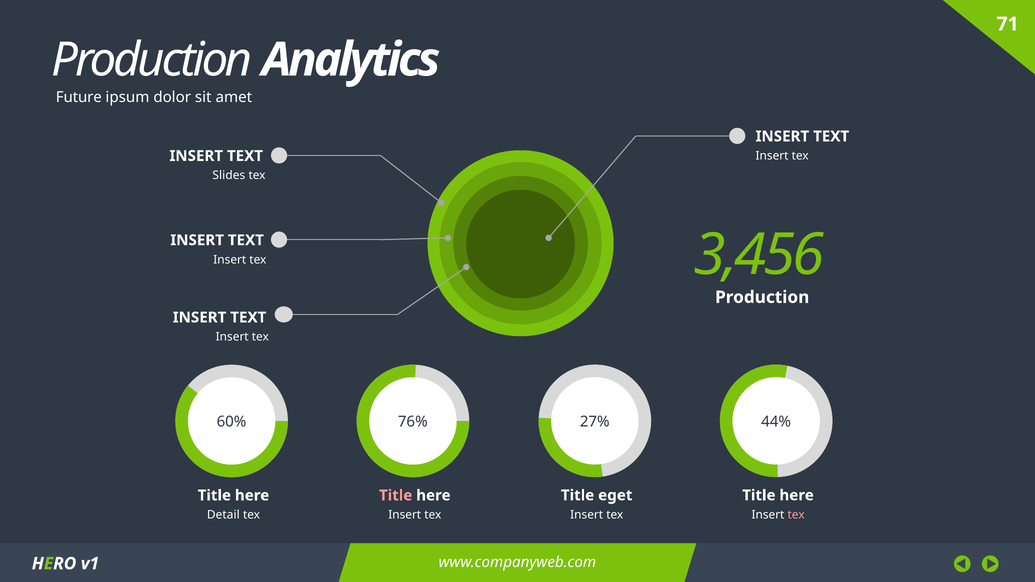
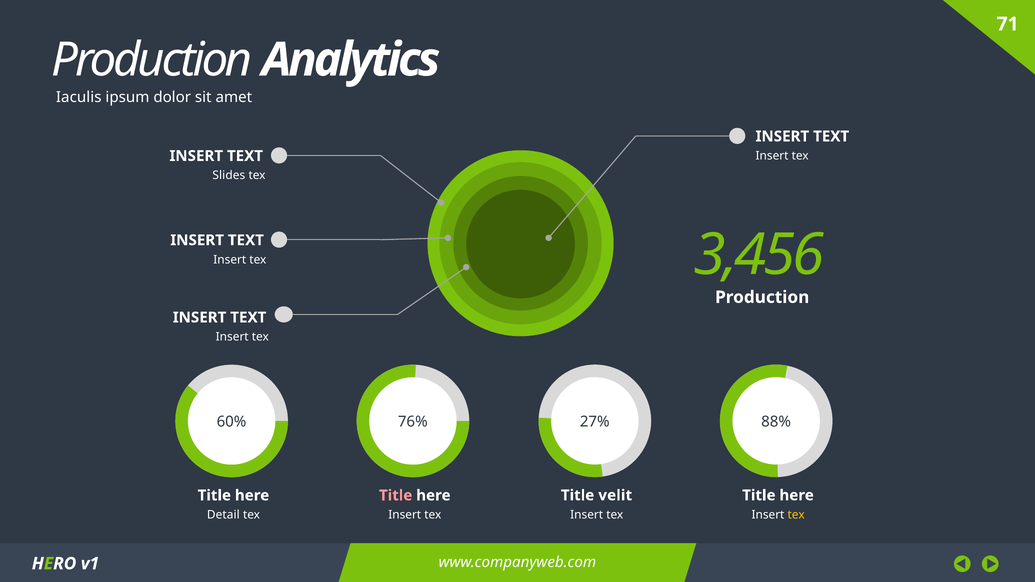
Future: Future -> Iaculis (79, 97)
44%: 44% -> 88% (776, 422)
eget: eget -> velit (615, 495)
tex colour: pink -> yellow (796, 515)
